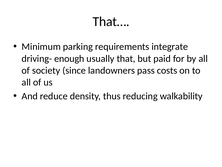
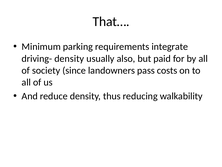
driving- enough: enough -> density (69, 58)
that: that -> also (126, 58)
